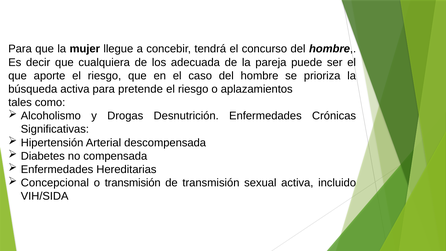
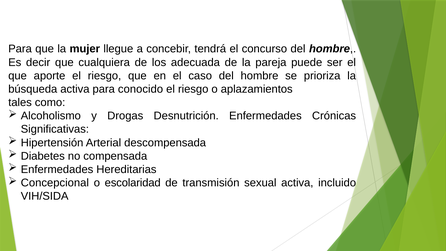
pretende: pretende -> conocido (141, 89)
o transmisión: transmisión -> escolaridad (133, 183)
